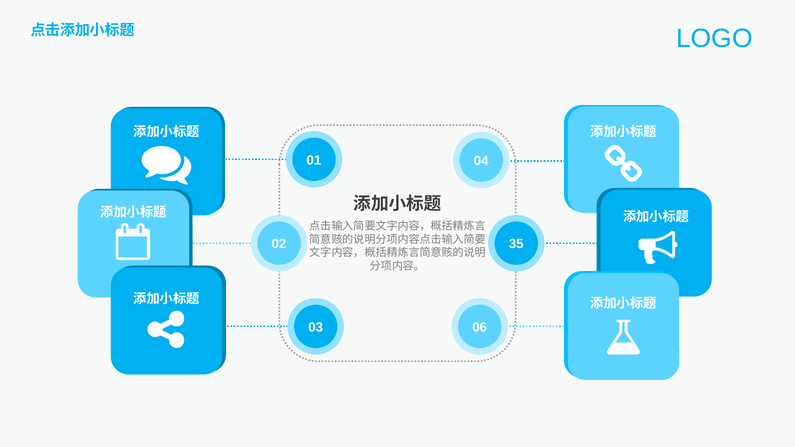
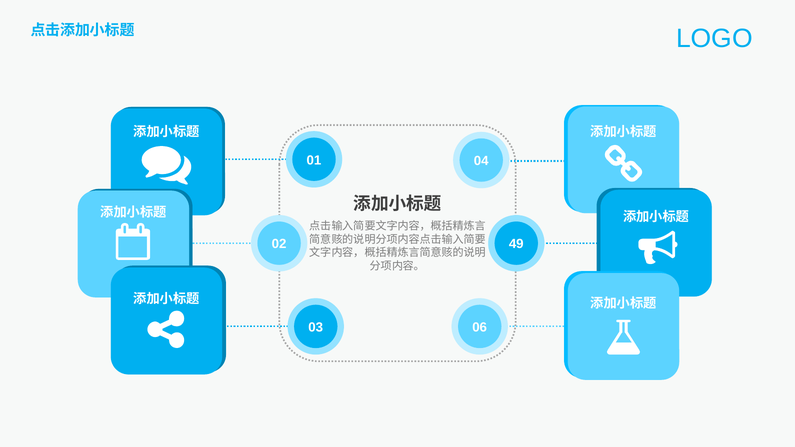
35: 35 -> 49 (516, 244)
